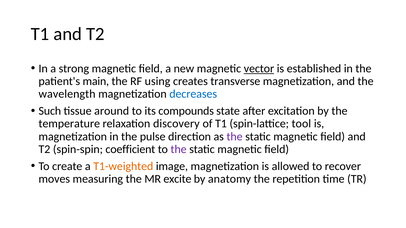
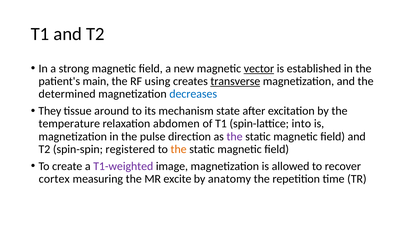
transverse underline: none -> present (235, 81)
wavelength: wavelength -> determined (67, 94)
Such: Such -> They (50, 111)
compounds: compounds -> mechanism (186, 111)
discovery: discovery -> abdomen (176, 124)
tool: tool -> into (301, 124)
coefficient: coefficient -> registered (130, 149)
the colour: purple -> orange (179, 149)
T1-weighted colour: orange -> purple (123, 166)
moves: moves -> cortex (54, 179)
